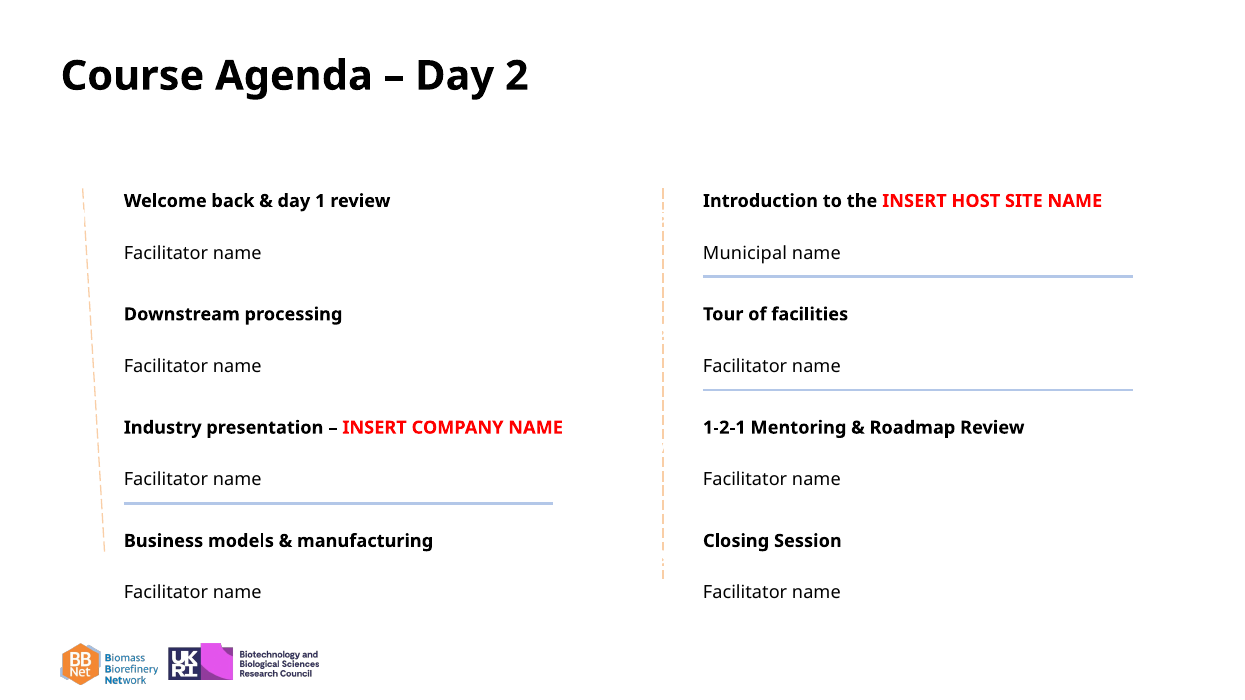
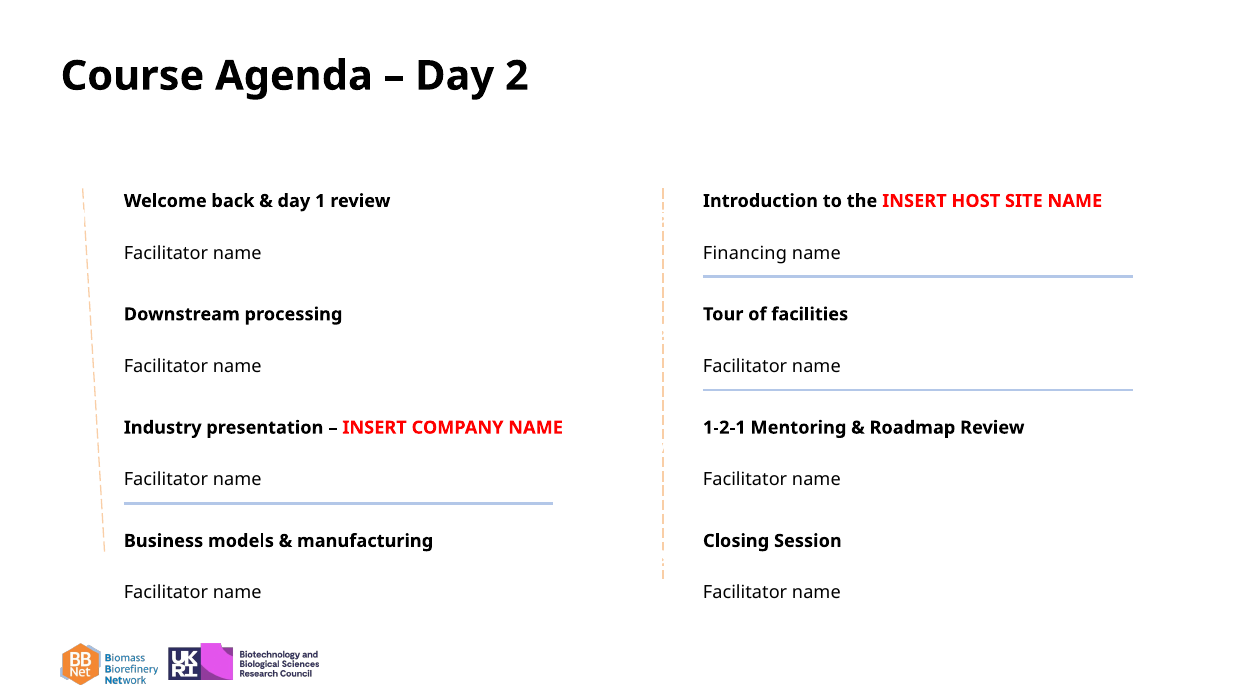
Municipal: Municipal -> Financing (745, 253)
